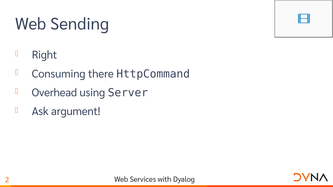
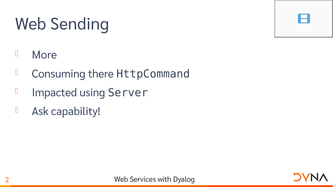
Right: Right -> More (44, 55)
Overhead: Overhead -> Impacted (54, 93)
argument: argument -> capability (76, 112)
